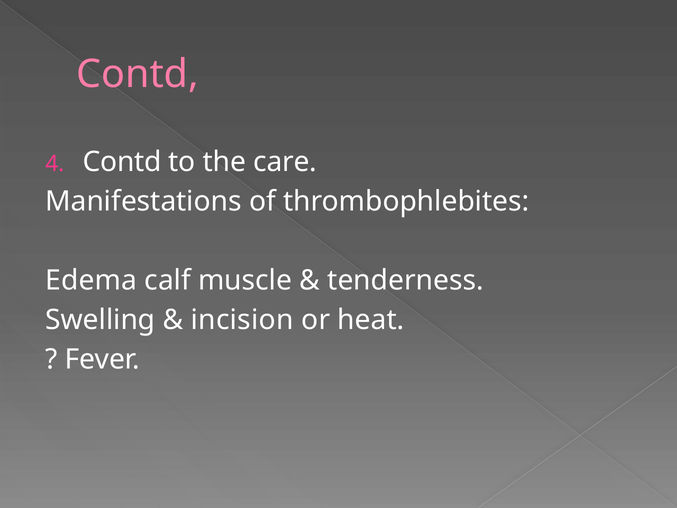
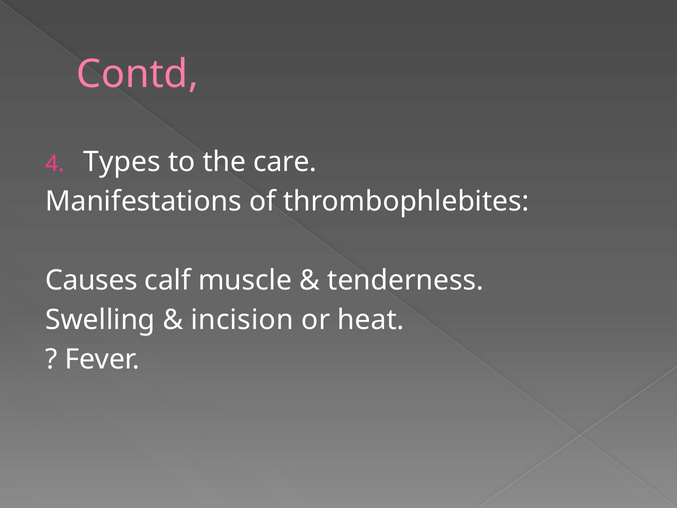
Contd: Contd -> Types (122, 162)
Edema: Edema -> Causes (91, 280)
